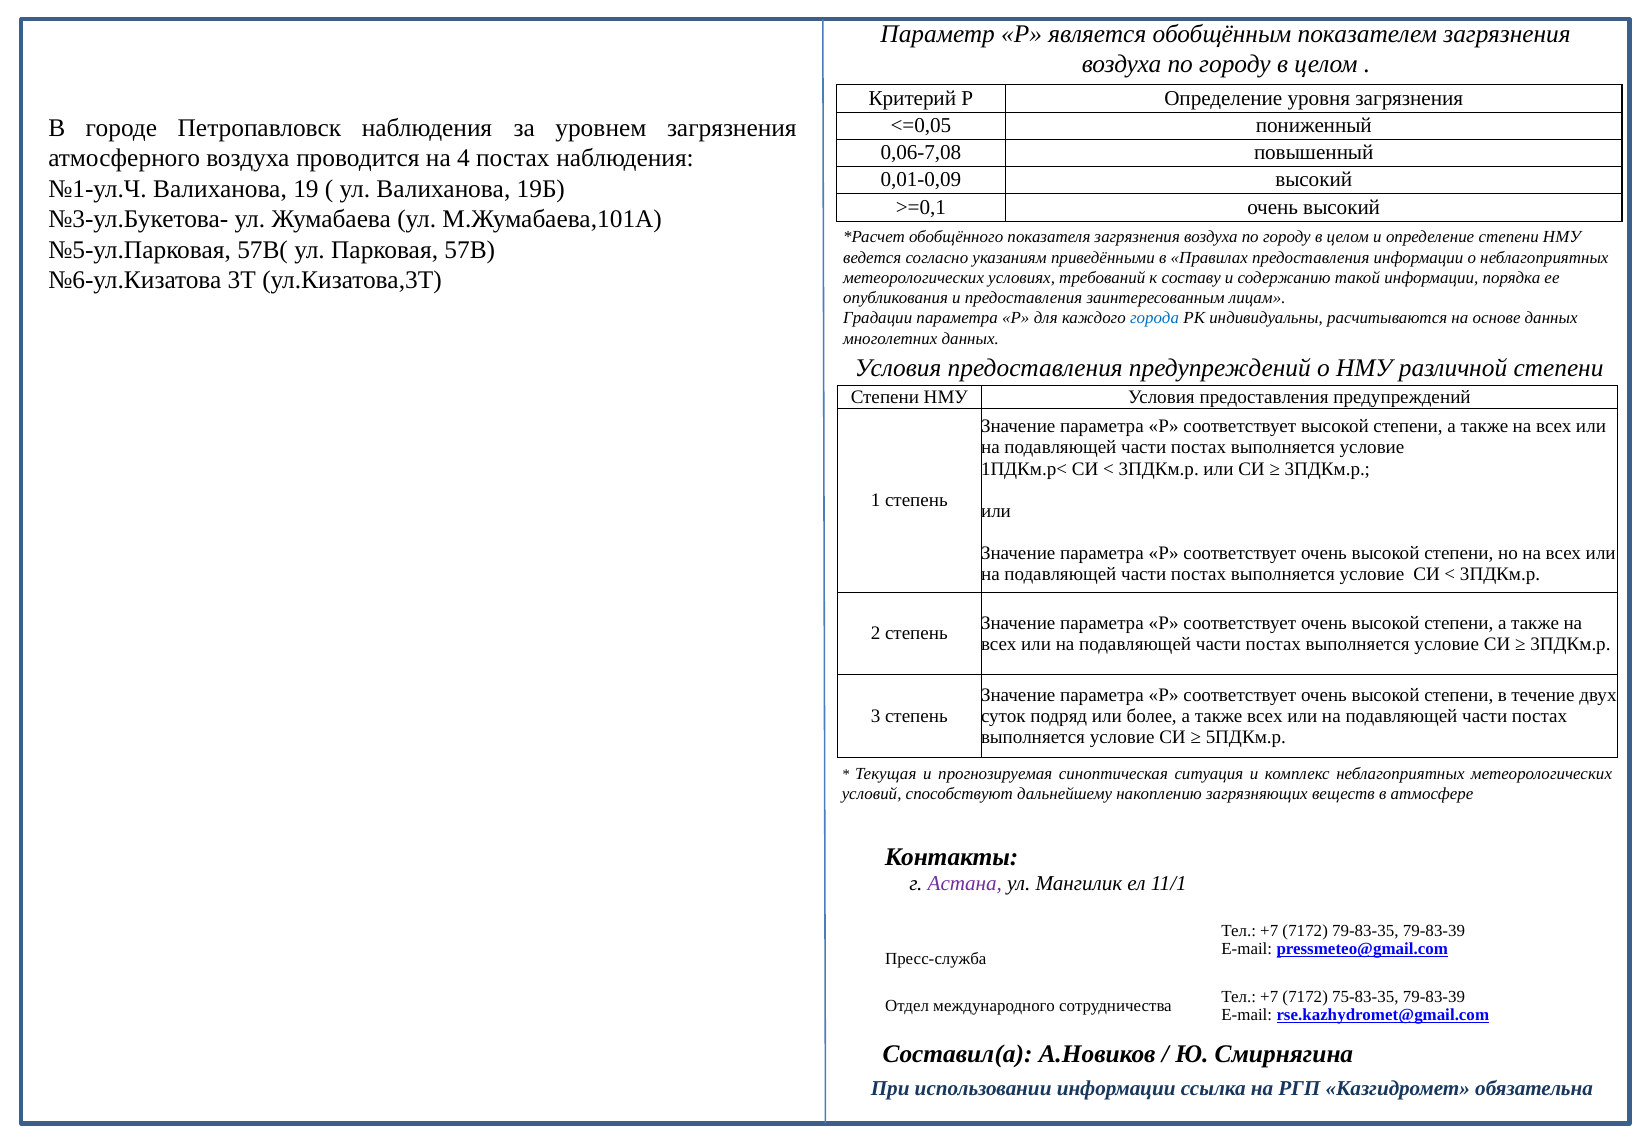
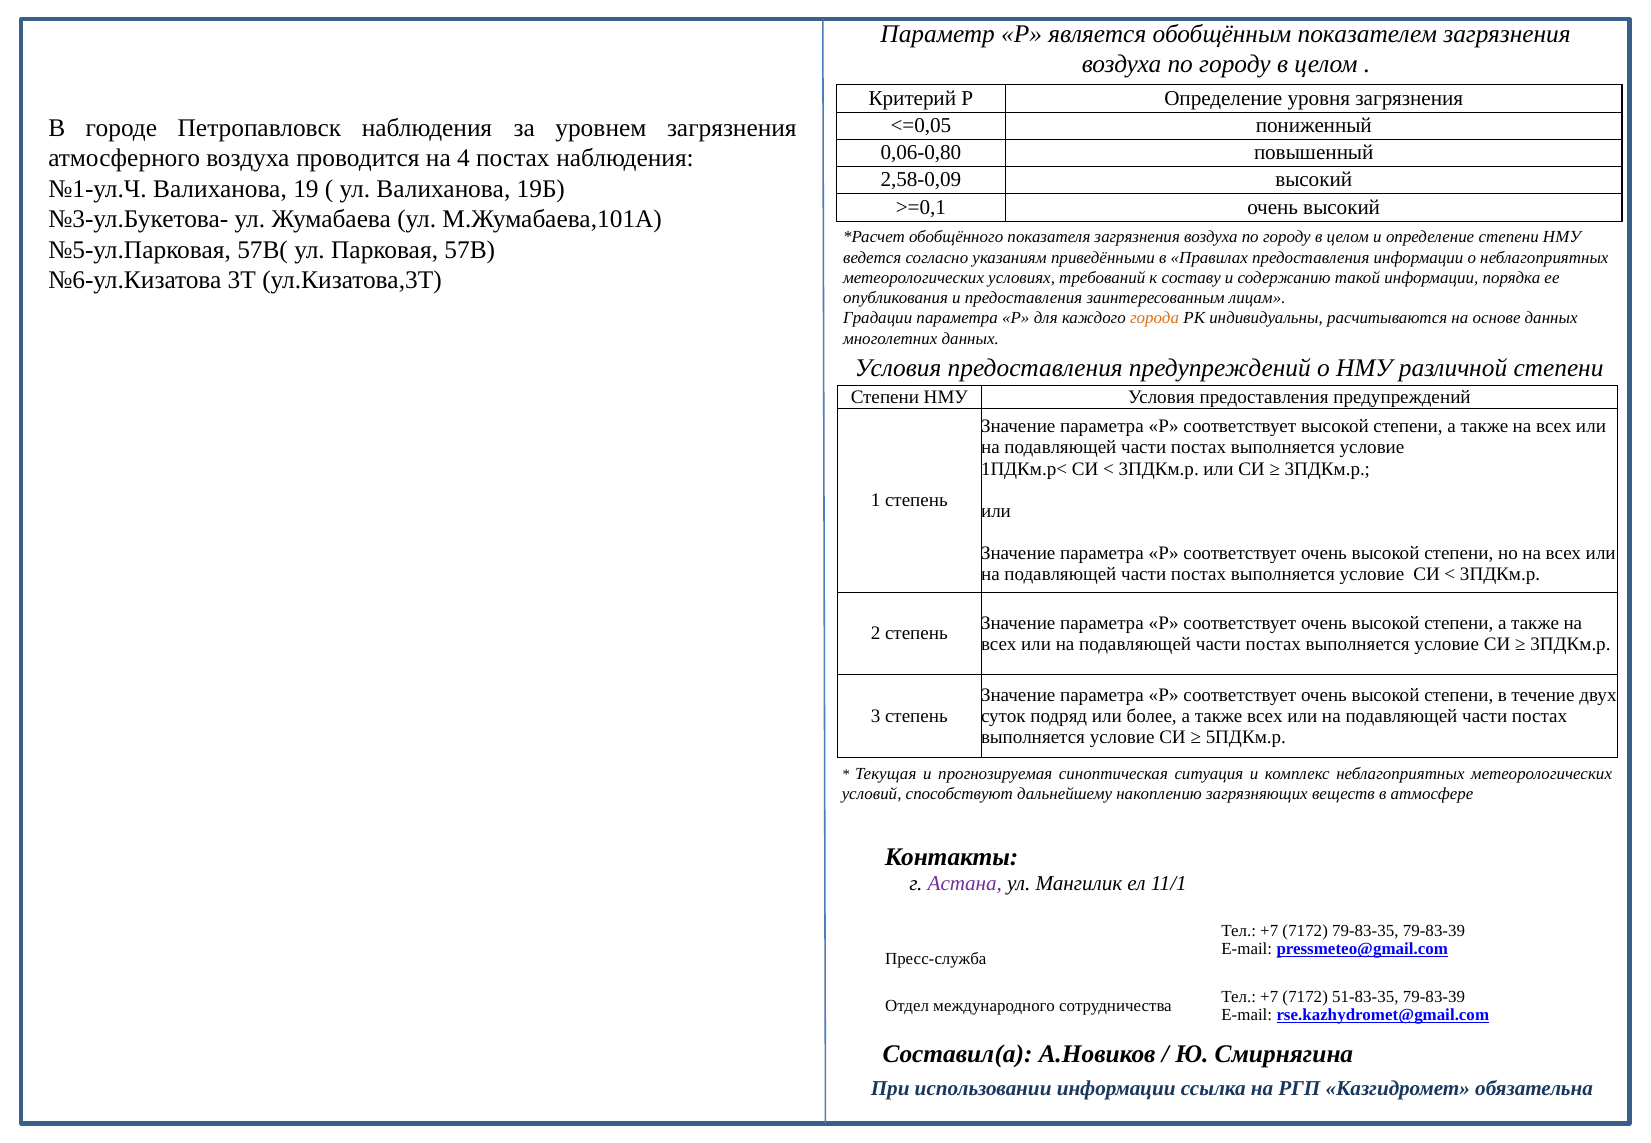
0,06-7,08: 0,06-7,08 -> 0,06-0,80 (921, 153)
0,01-0,09: 0,01-0,09 -> 2,58-0,09 (921, 180)
города colour: blue -> orange (1155, 318)
75-83-35: 75-83-35 -> 51-83-35 (1365, 997)
